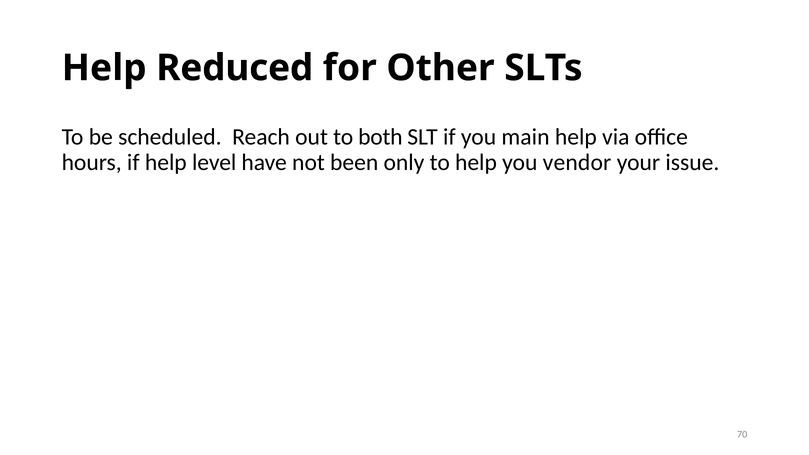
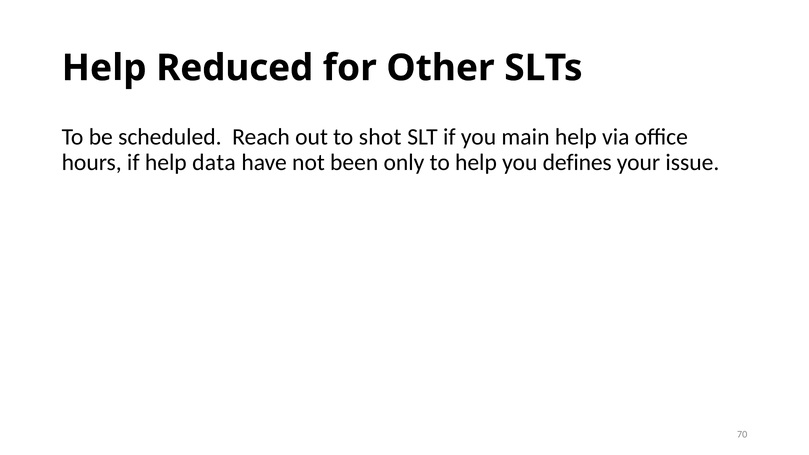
both: both -> shot (380, 137)
level: level -> data (214, 162)
vendor: vendor -> defines (577, 162)
